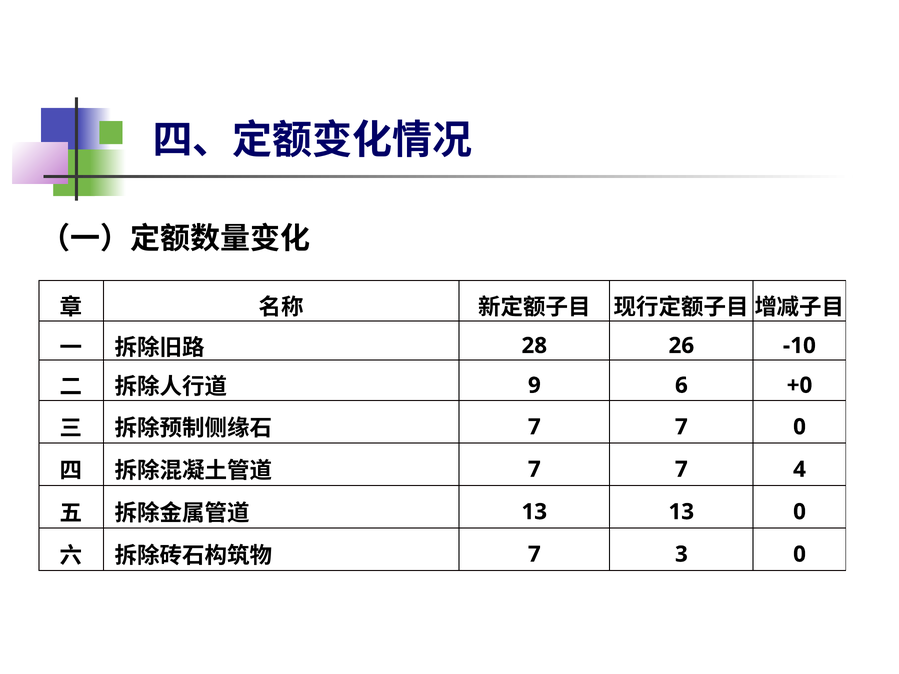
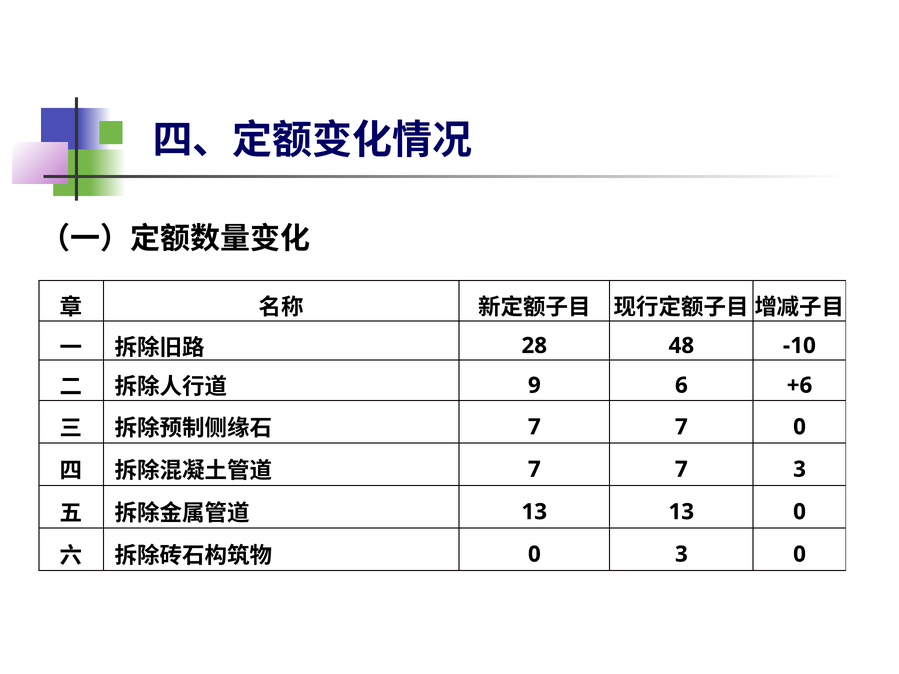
26: 26 -> 48 (681, 346)
+0: +0 -> +6 (799, 385)
7 4: 4 -> 3 (800, 470)
7: 7 -> 0 (534, 554)
